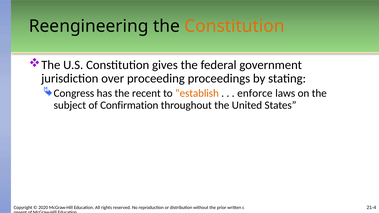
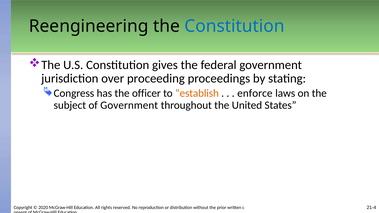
Constitution colour: orange -> blue (234, 26)
recent: recent -> officer (146, 93)
of Confirmation: Confirmation -> Government (129, 105)
